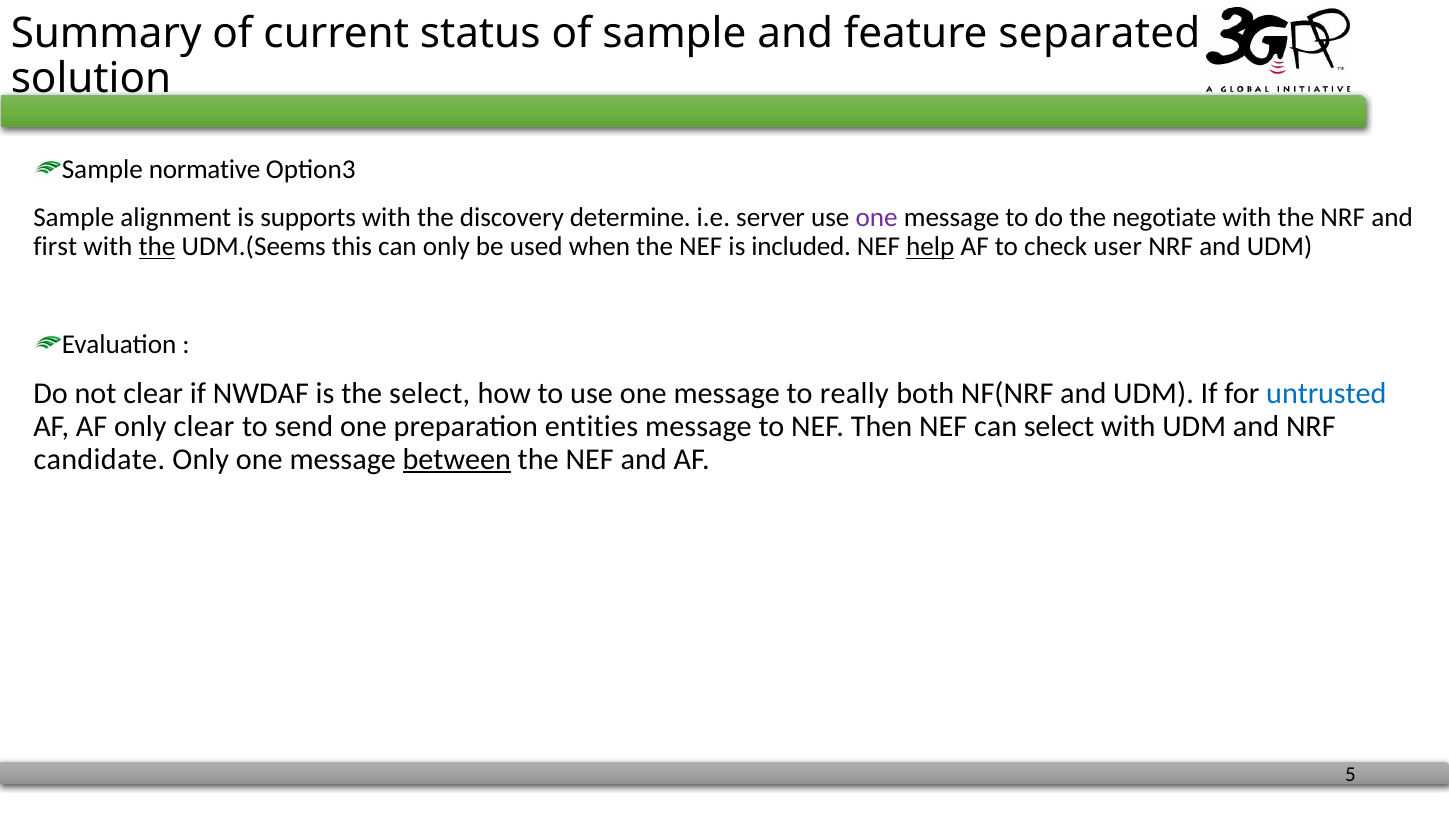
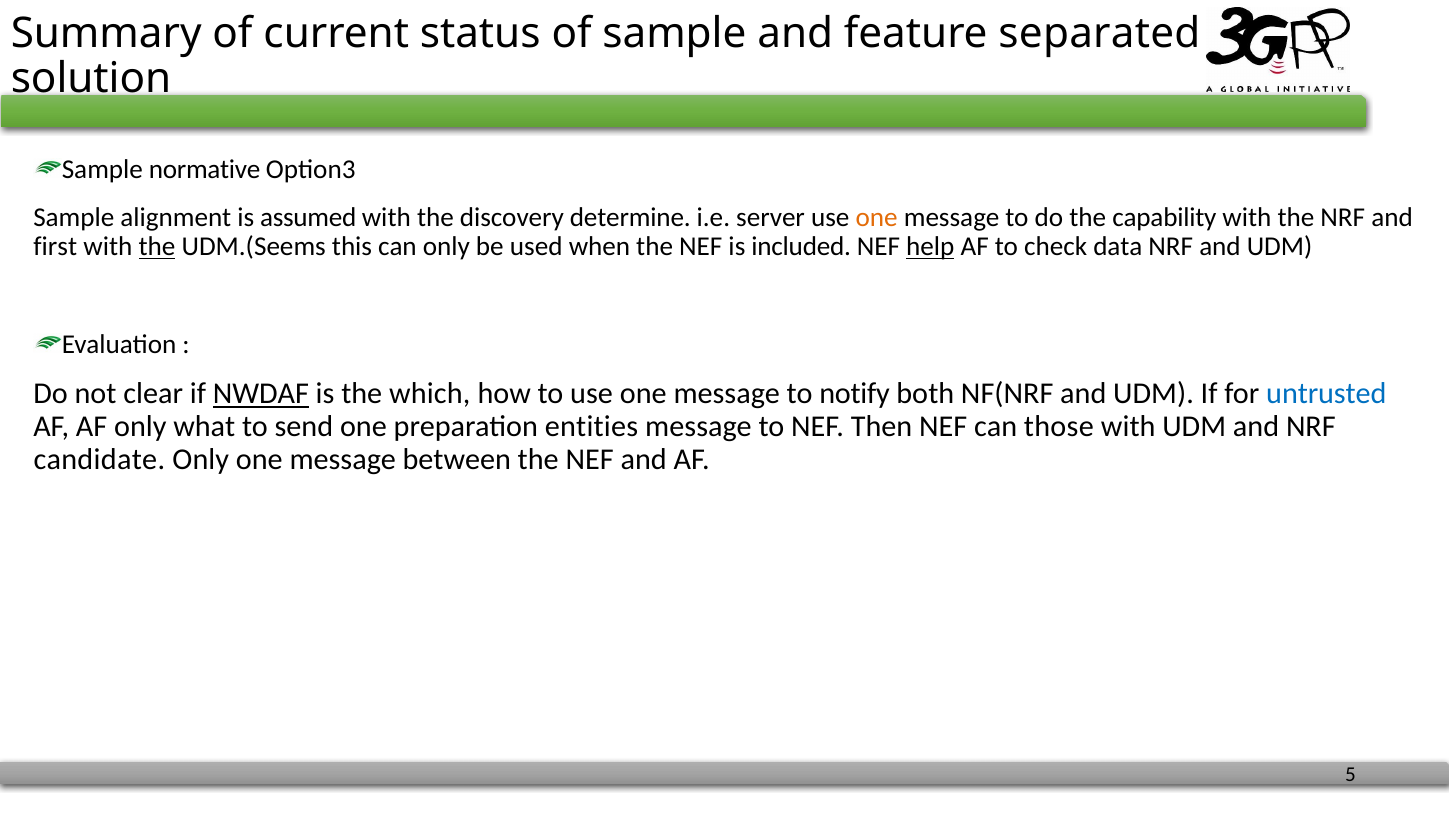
supports: supports -> assumed (308, 217)
one colour: purple -> orange (877, 217)
negotiate: negotiate -> capability (1164, 217)
user: user -> data (1118, 247)
NWDAF underline: none -> present (261, 394)
the select: select -> which (430, 394)
really: really -> notify (855, 394)
only clear: clear -> what (204, 427)
can select: select -> those (1059, 427)
between underline: present -> none (457, 459)
